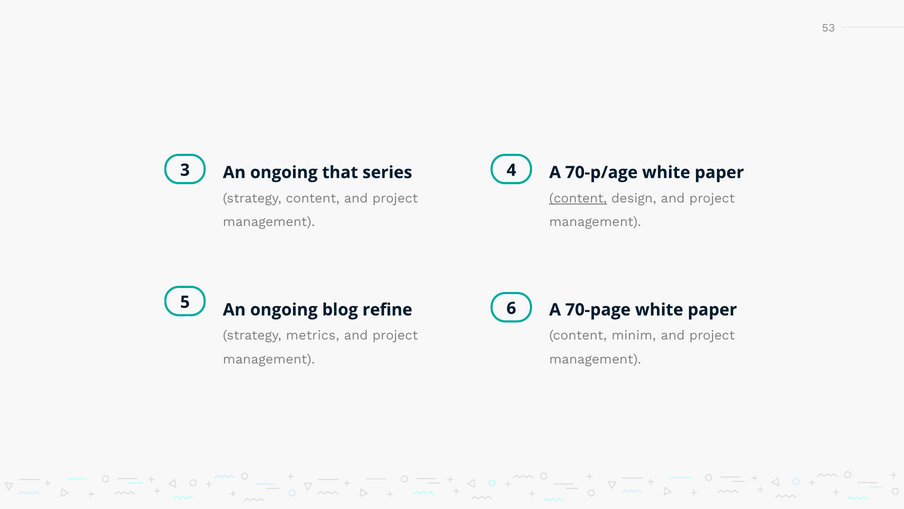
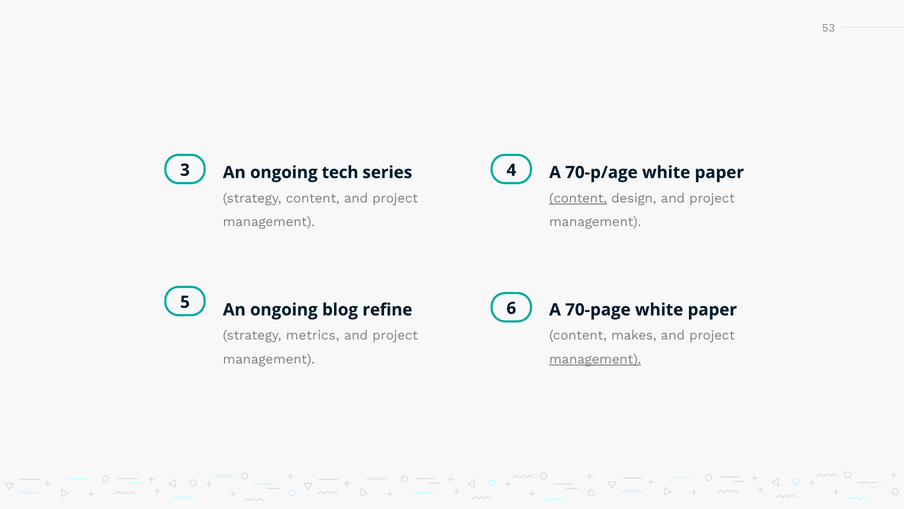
that: that -> tech (340, 172)
minim: minim -> makes (634, 335)
management underline: none -> present (595, 359)
